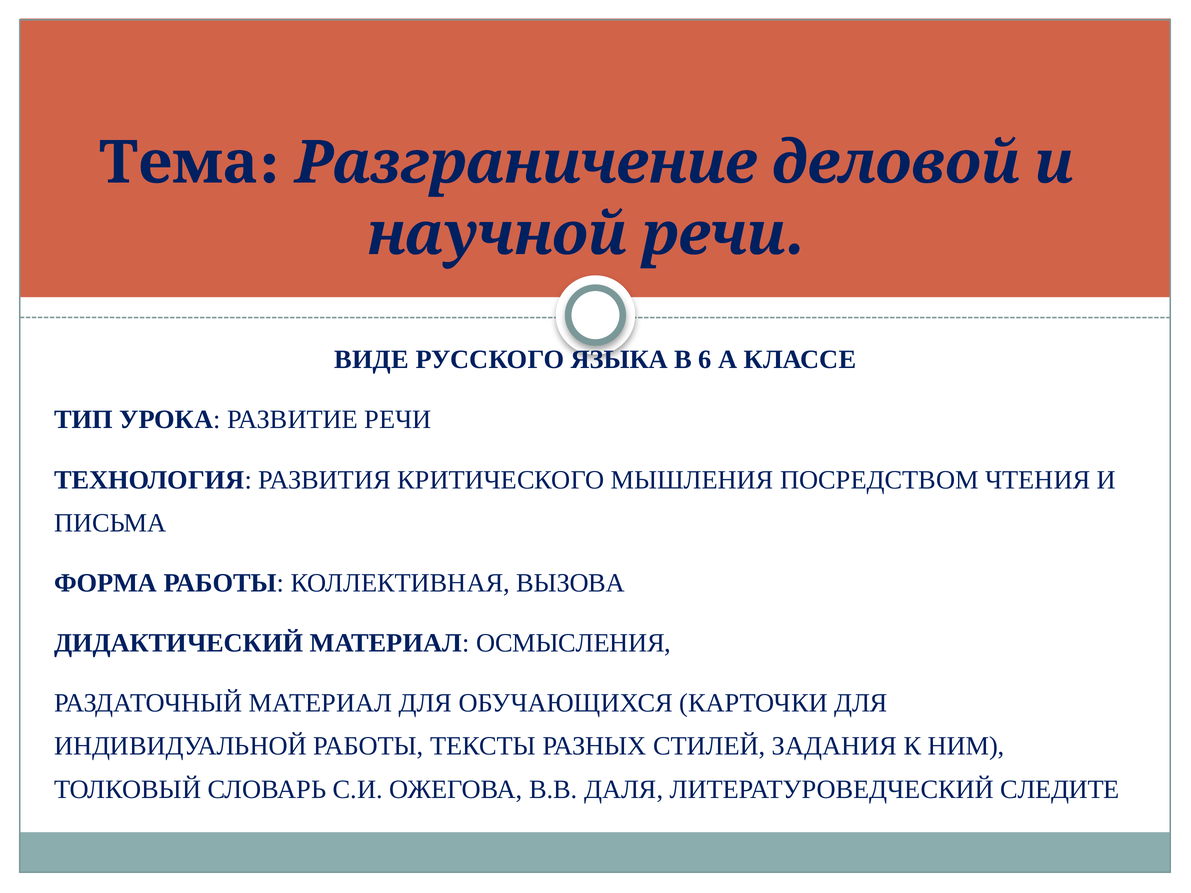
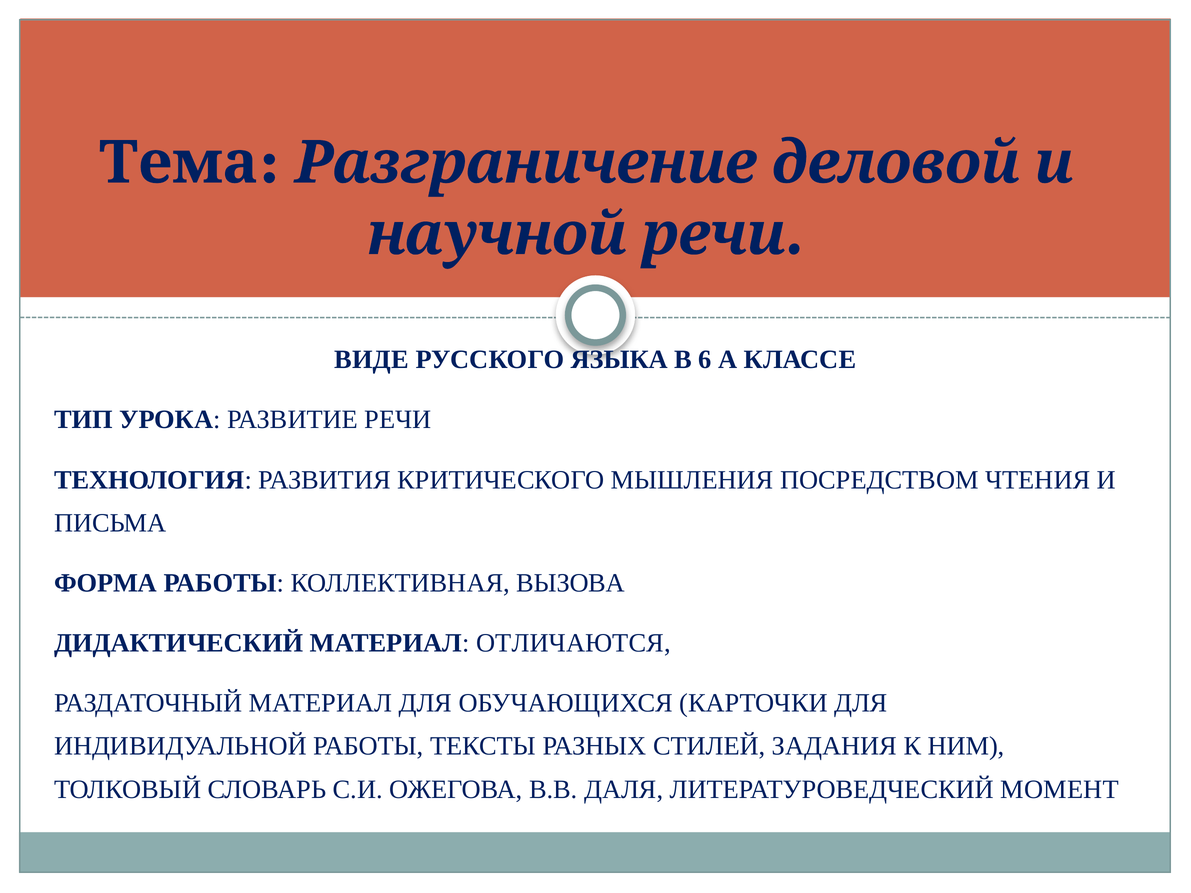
ОСМЫСЛЕНИЯ: ОСМЫСЛЕНИЯ -> ОТЛИЧАЮТСЯ (573, 643)
СЛЕДИТЕ: СЛЕДИТЕ -> МОМЕНТ (1060, 790)
